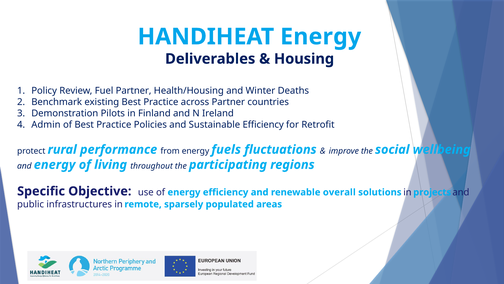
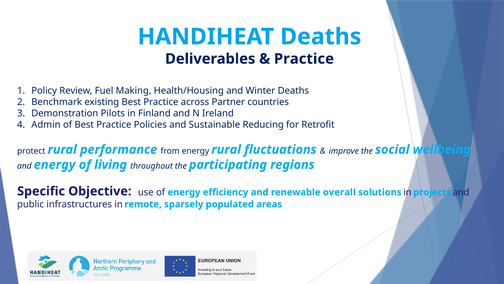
HANDIHEAT Energy: Energy -> Deaths (321, 37)
Housing: Housing -> Practice (304, 59)
Fuel Partner: Partner -> Making (134, 91)
Sustainable Efficiency: Efficiency -> Reducing (263, 125)
energy fuels: fuels -> rural (226, 149)
